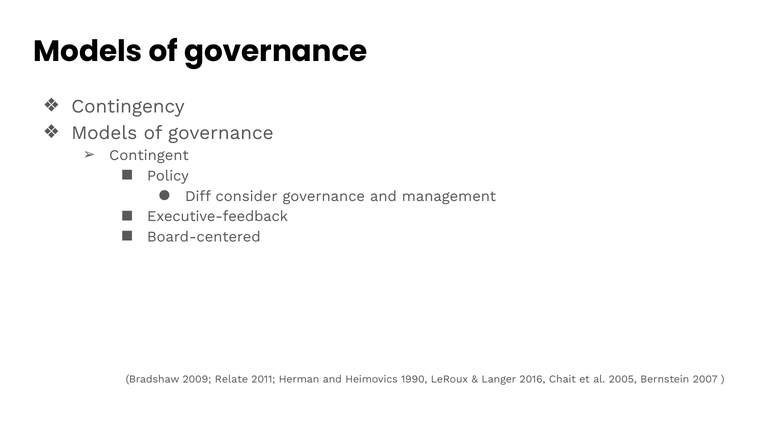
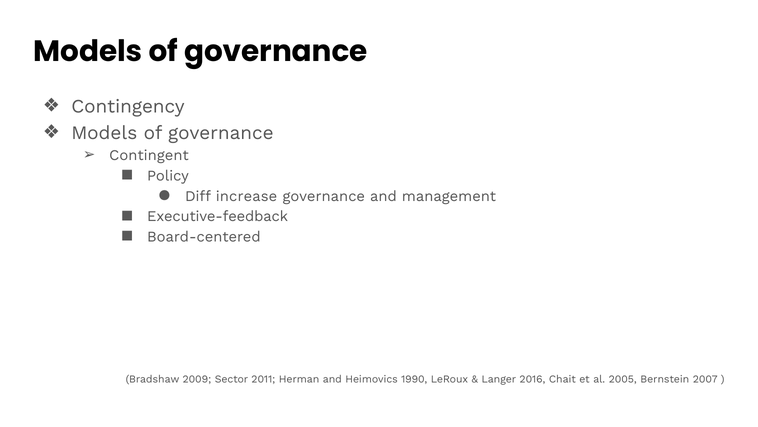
consider: consider -> increase (247, 196)
Relate: Relate -> Sector (231, 379)
